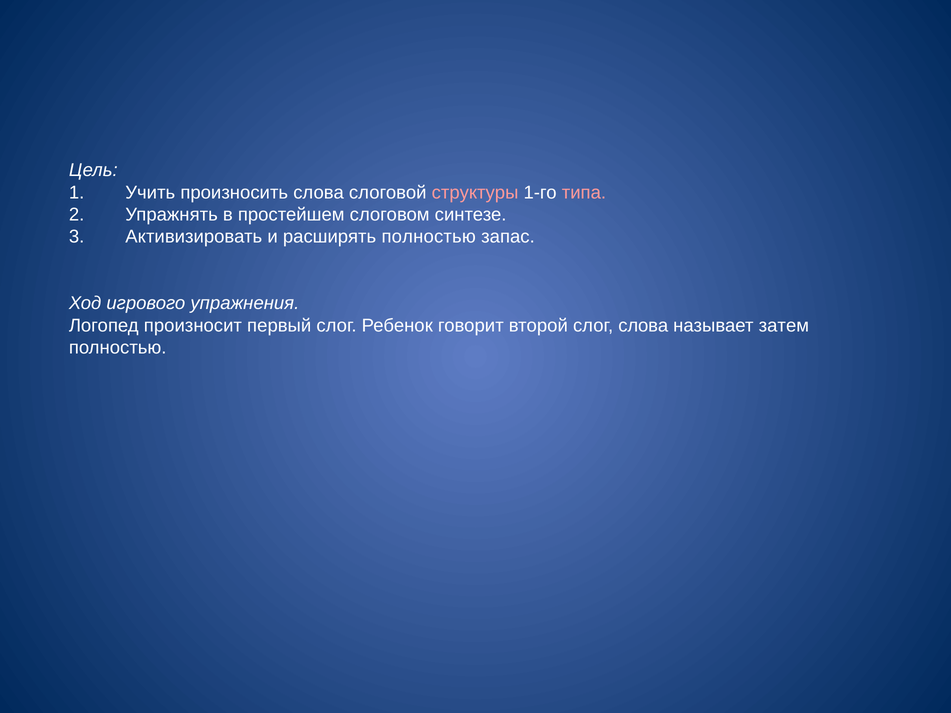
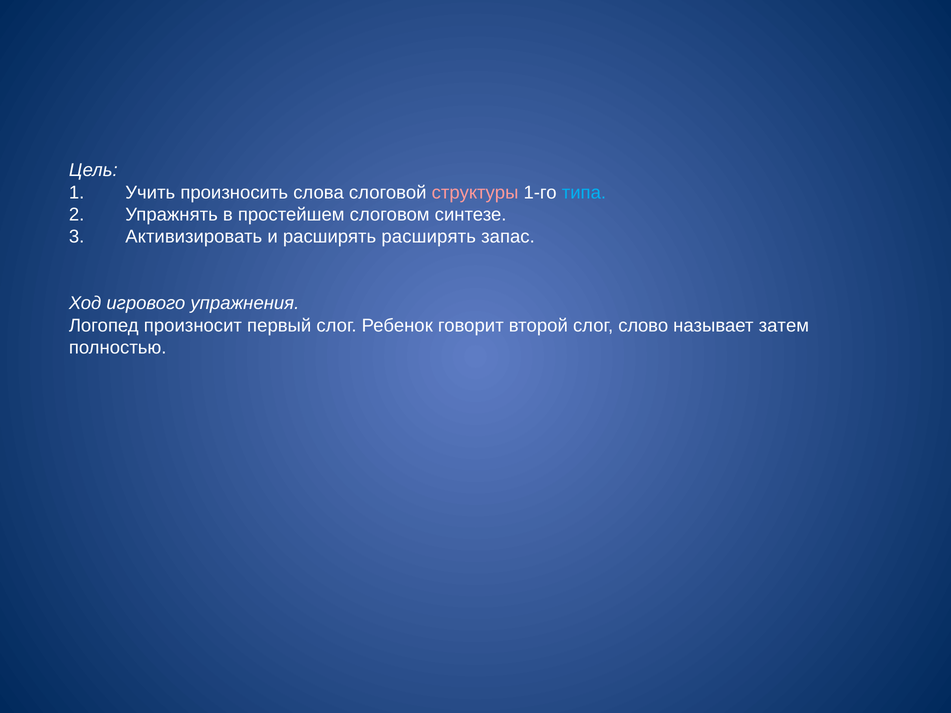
типа colour: pink -> light blue (584, 192)
расширять полностью: полностью -> расширять (429, 237)
слог слова: слова -> слово (643, 326)
